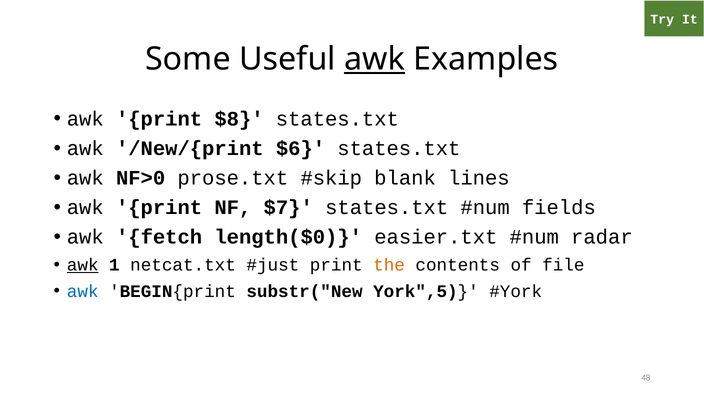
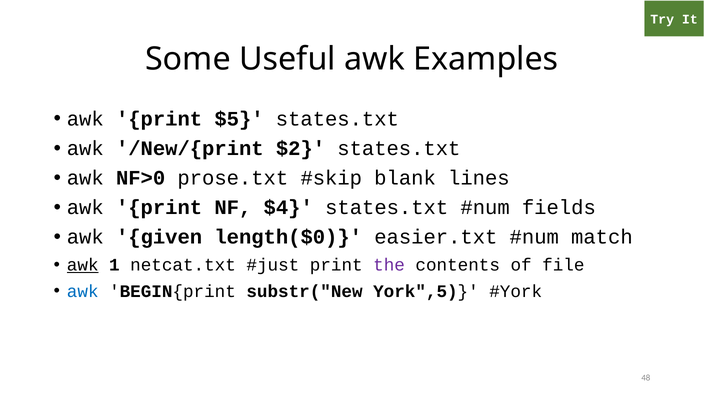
awk underline: present -> none (374, 59)
$8: $8 -> $5 (239, 119)
$6: $6 -> $2 (301, 149)
$7: $7 -> $4 (288, 208)
fetch: fetch -> given (159, 237)
radar: radar -> match (602, 237)
the colour: orange -> purple (389, 265)
